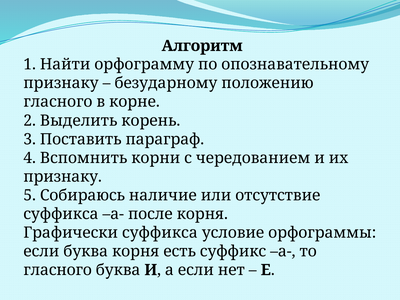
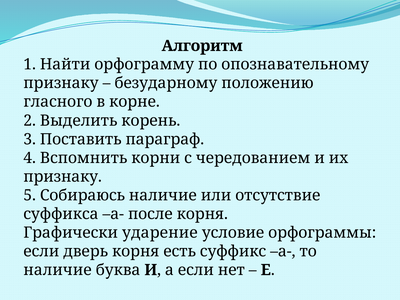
Графически суффикса: суффикса -> ударение (160, 233)
если буква: буква -> дверь (86, 251)
гласного: гласного -> наличие (58, 270)
